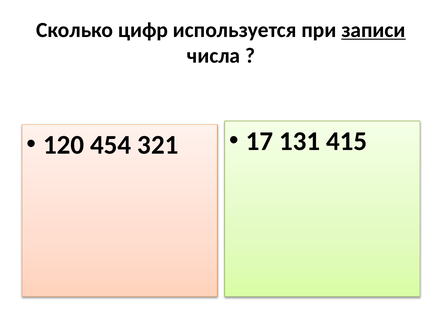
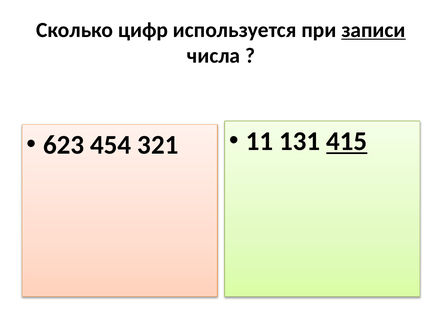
120: 120 -> 623 (64, 145)
17: 17 -> 11 (259, 141)
415 underline: none -> present (347, 141)
